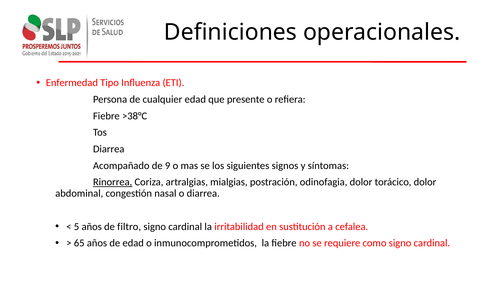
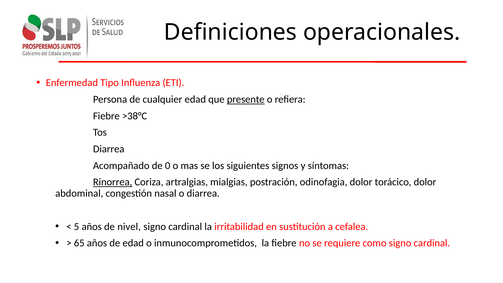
presente underline: none -> present (246, 99)
9: 9 -> 0 (168, 166)
filtro: filtro -> nivel (129, 227)
